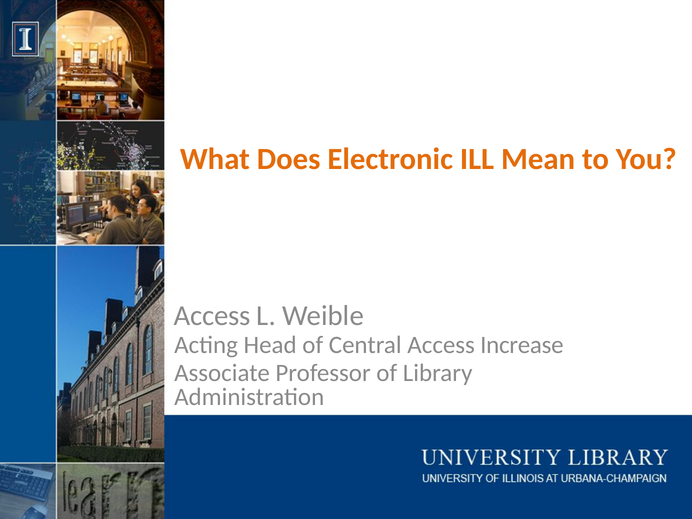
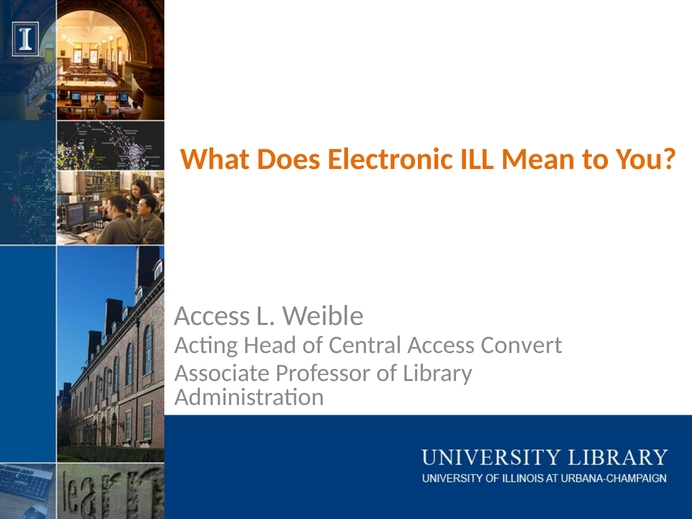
Increase: Increase -> Convert (522, 345)
